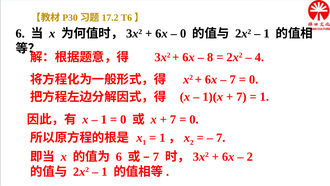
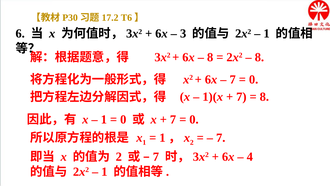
0: 0 -> 3 (183, 34)
4: 4 -> 8 (259, 57)
1: 1 -> 8 (264, 97)
6: 6 -> 2 (119, 156)
2: 2 -> 4 (250, 156)
